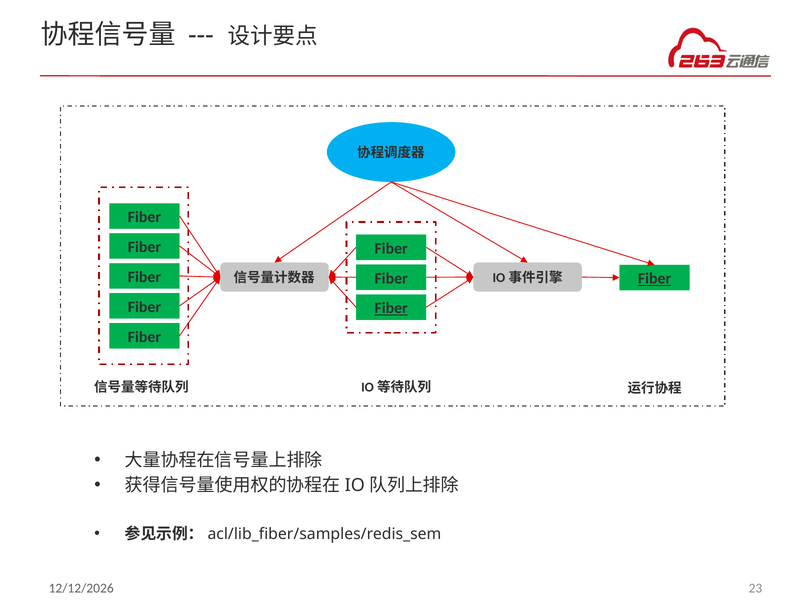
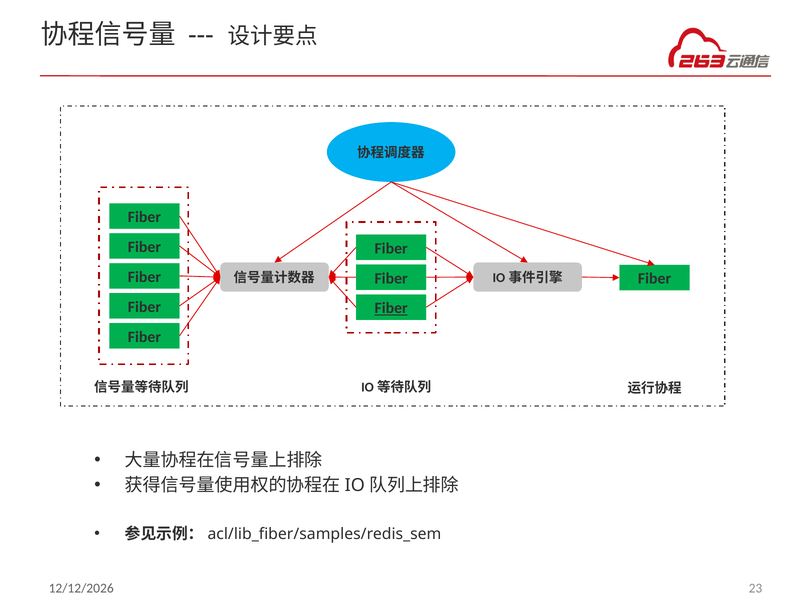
Fiber underline: present -> none (655, 279)
